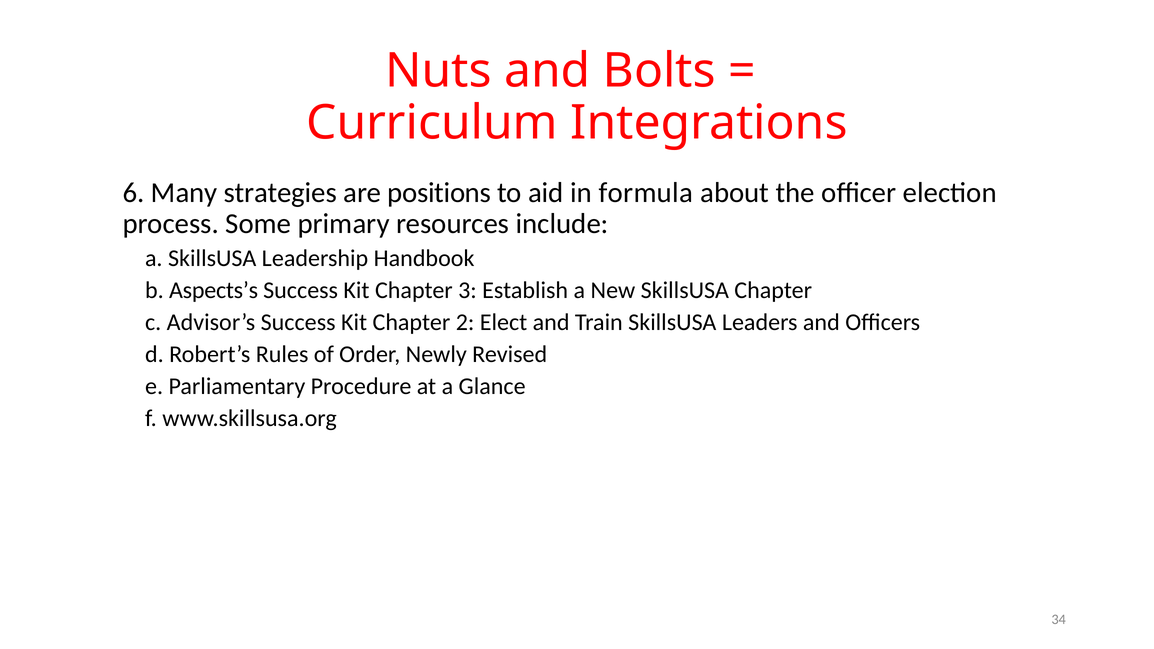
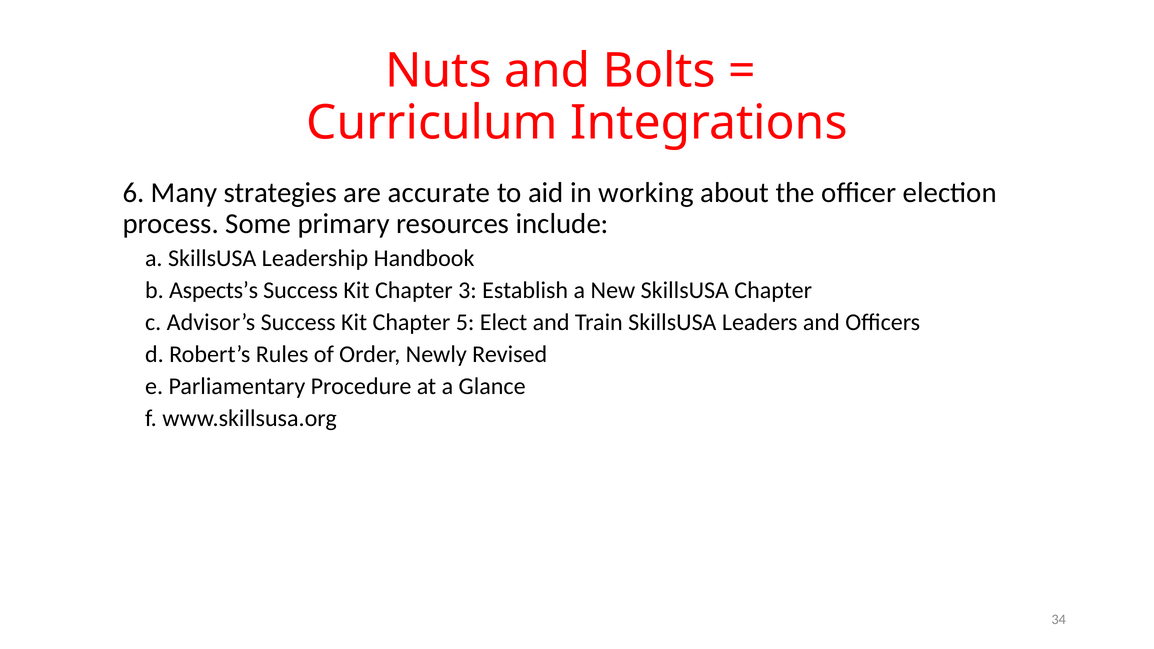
positions: positions -> accurate (439, 193)
formula: formula -> working (646, 193)
2: 2 -> 5 (465, 322)
